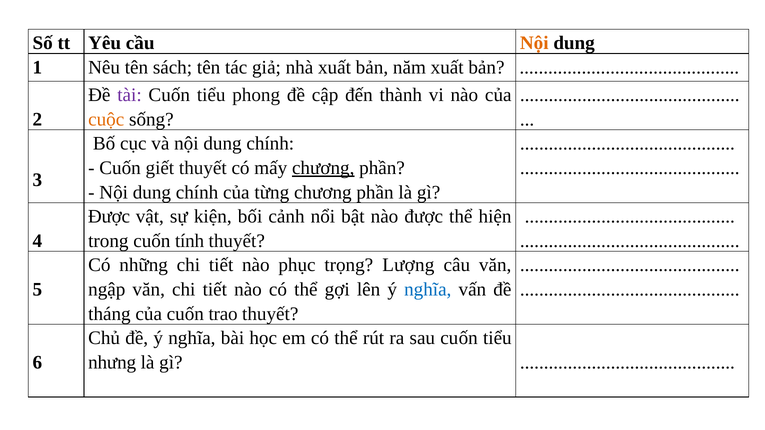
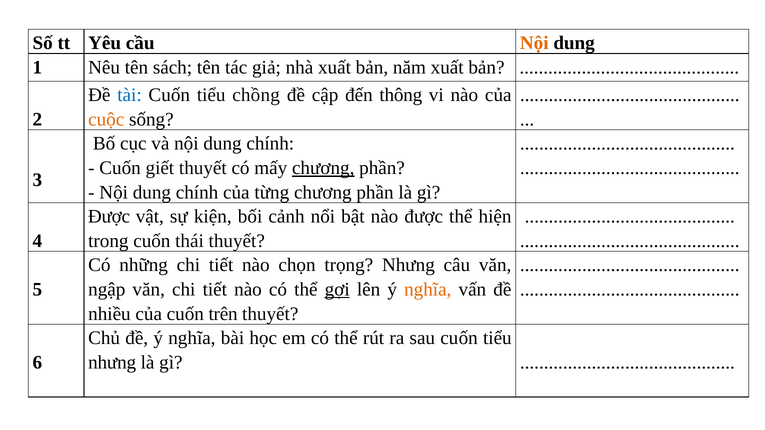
tài colour: purple -> blue (129, 95)
phong: phong -> chồng (256, 95)
thành: thành -> thông (401, 95)
tính: tính -> thái (190, 241)
phục: phục -> chọn (297, 265)
trọng Lượng: Lượng -> Nhưng (408, 265)
gợi underline: none -> present (337, 290)
nghĩa colour: blue -> orange (428, 290)
tháng: tháng -> nhiều (109, 314)
trao: trao -> trên (223, 314)
